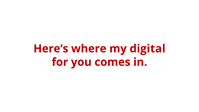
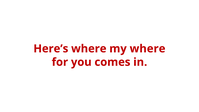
my digital: digital -> where (148, 49)
